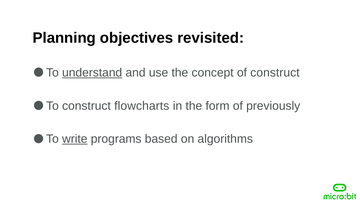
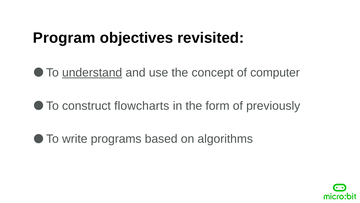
Planning: Planning -> Program (64, 38)
of construct: construct -> computer (275, 72)
write underline: present -> none (75, 139)
